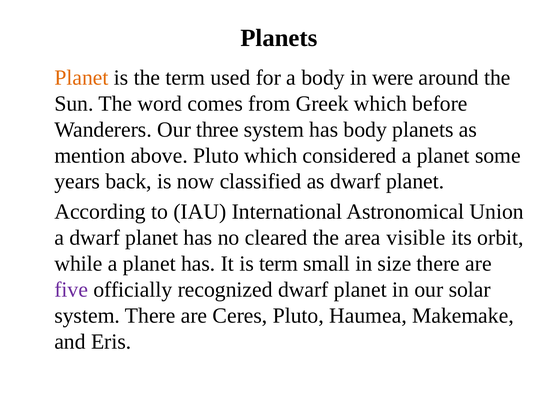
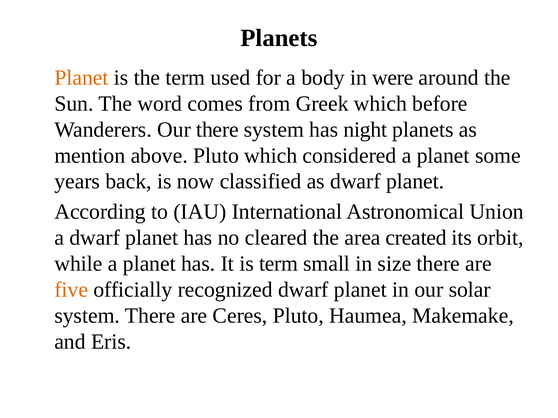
Our three: three -> there (217, 130)
has body: body -> night (365, 130)
visible: visible -> created (416, 238)
five colour: purple -> orange (71, 290)
